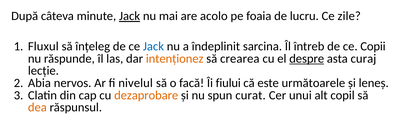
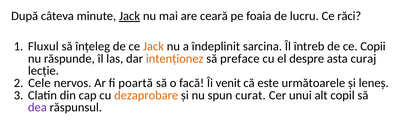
acolo: acolo -> ceară (214, 16)
zile: zile -> răci (349, 16)
Jack colour: blue -> orange (153, 46)
crearea: crearea -> preface (240, 59)
despre underline: present -> none (307, 59)
Abia: Abia -> Cele (39, 83)
nivelul: nivelul -> poartă (136, 83)
fiului: fiului -> venit (228, 83)
dea colour: orange -> purple (37, 107)
